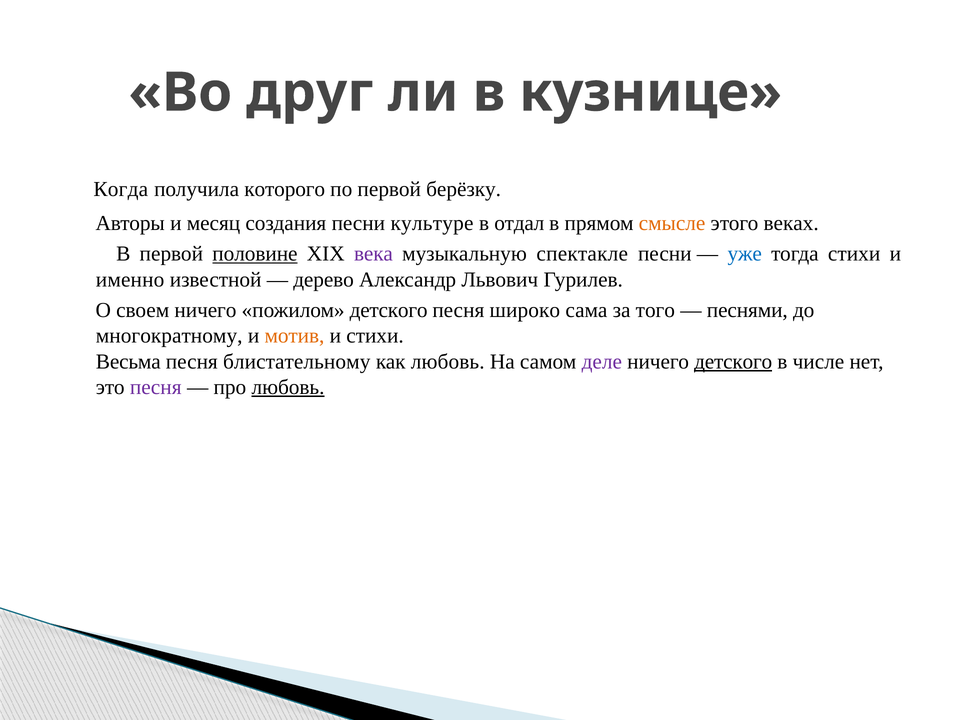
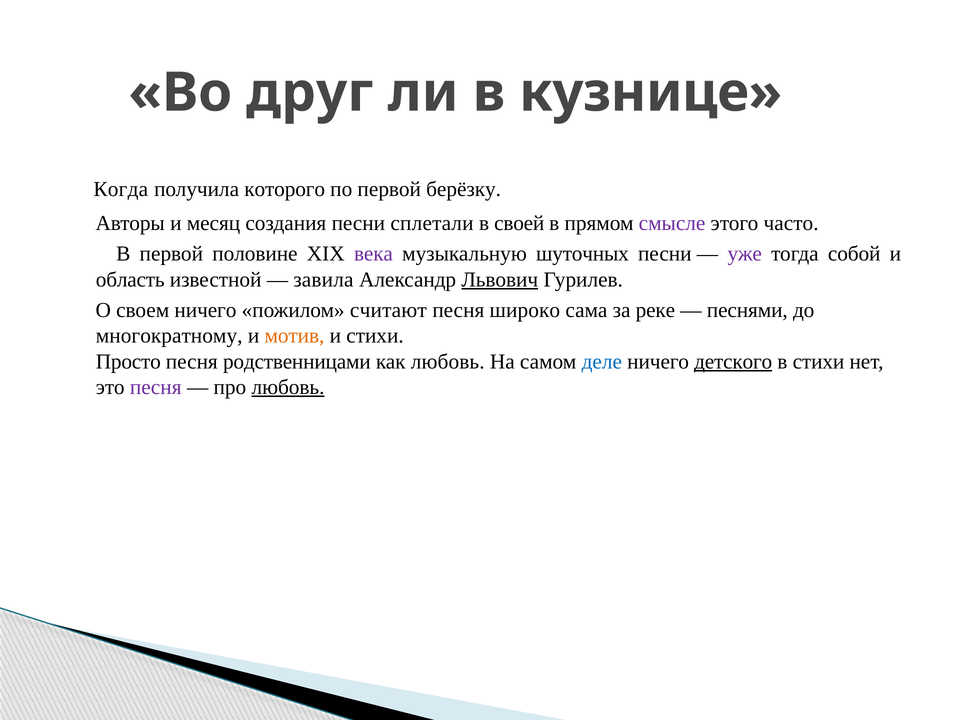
культуре: культуре -> сплетали (432, 223)
отдал: отдал -> своей (519, 223)
смысле colour: orange -> purple (672, 223)
веках: веках -> часто (791, 223)
половине underline: present -> none (255, 254)
спектакле: спектакле -> шуточных (582, 254)
уже colour: blue -> purple (745, 254)
тогда стихи: стихи -> собой (854, 254)
именно: именно -> область (130, 279)
дерево: дерево -> завила (323, 279)
Львович underline: none -> present (500, 279)
пожилом детского: детского -> считают (388, 310)
того: того -> реке (655, 310)
Весьма: Весьма -> Просто (128, 361)
блистательному: блистательному -> родственницами (297, 361)
деле colour: purple -> blue (602, 361)
в числе: числе -> стихи (819, 361)
